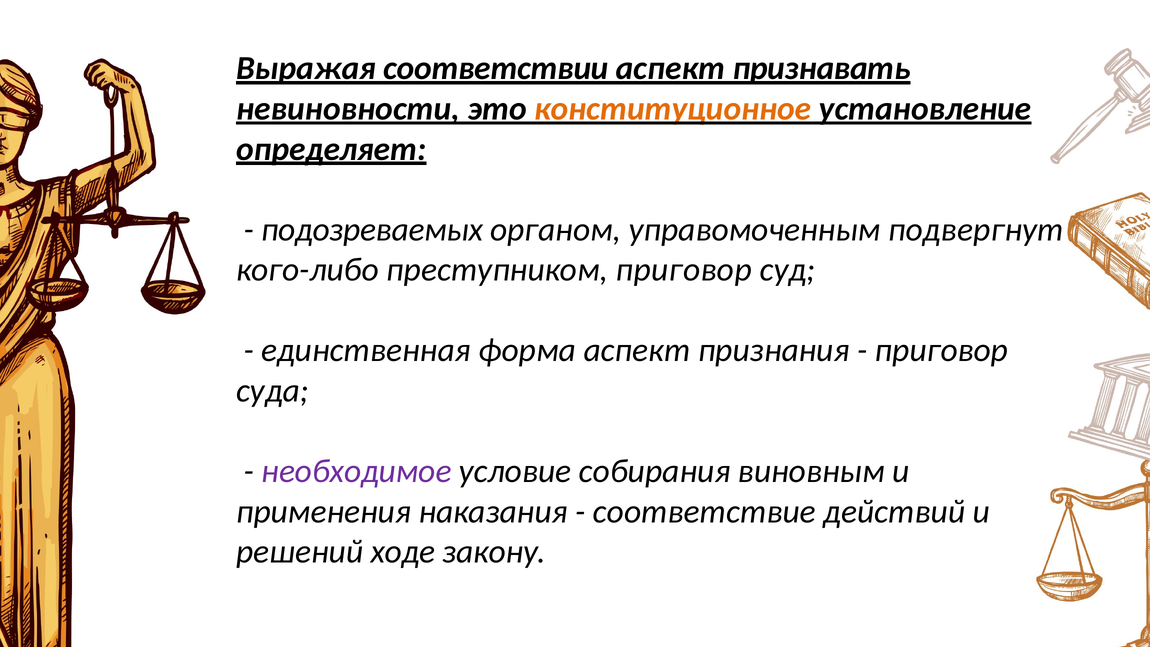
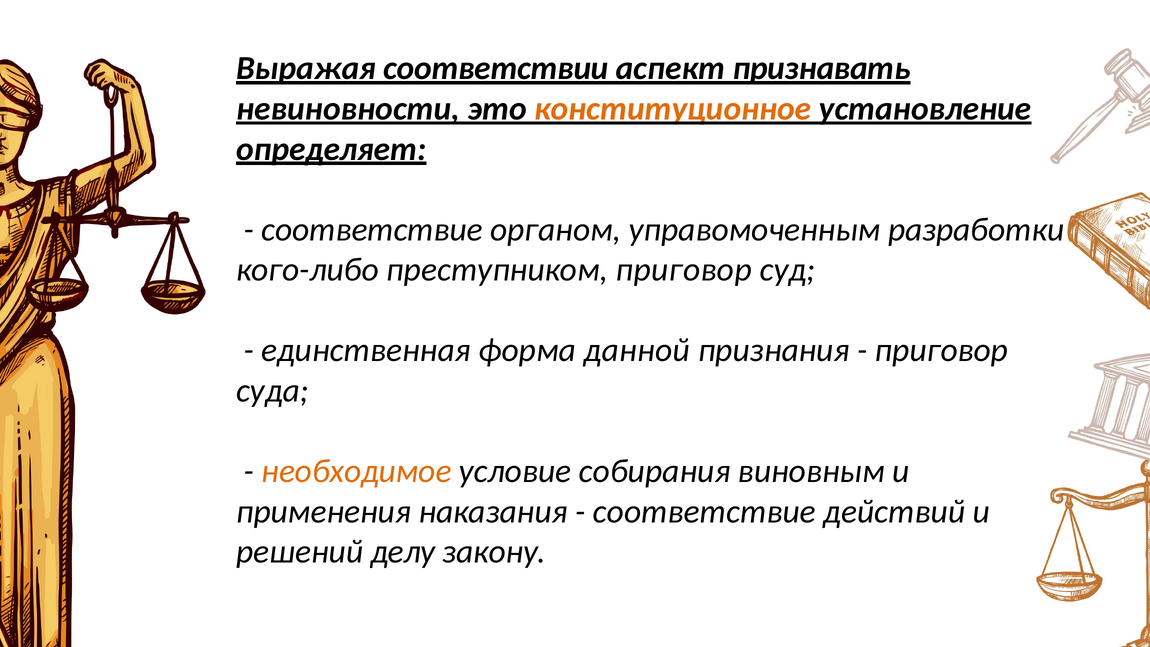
подозреваемых: подозреваемых -> соответствие (372, 229)
подвергнут: подвергнут -> разработки (976, 229)
форма аспект: аспект -> данной (637, 350)
необходимое colour: purple -> orange (357, 471)
ходе: ходе -> делу (403, 552)
